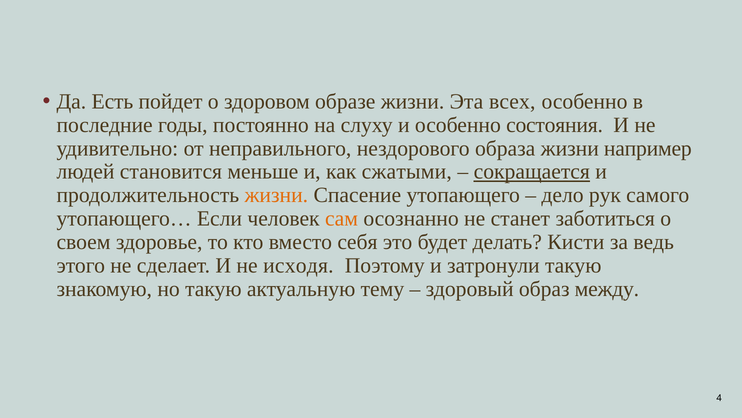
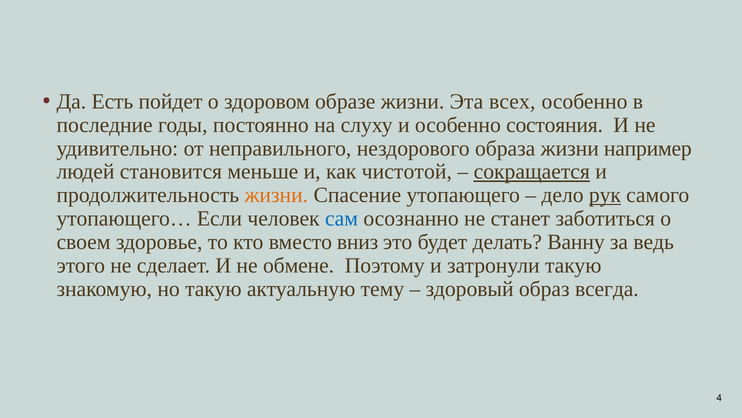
сжатыми: сжатыми -> чистотой (407, 172)
рук underline: none -> present (605, 195)
сам colour: orange -> blue (341, 218)
себя: себя -> вниз (358, 242)
Кисти: Кисти -> Ванну (576, 242)
исходя: исходя -> обмене (299, 265)
между: между -> всегда (607, 288)
